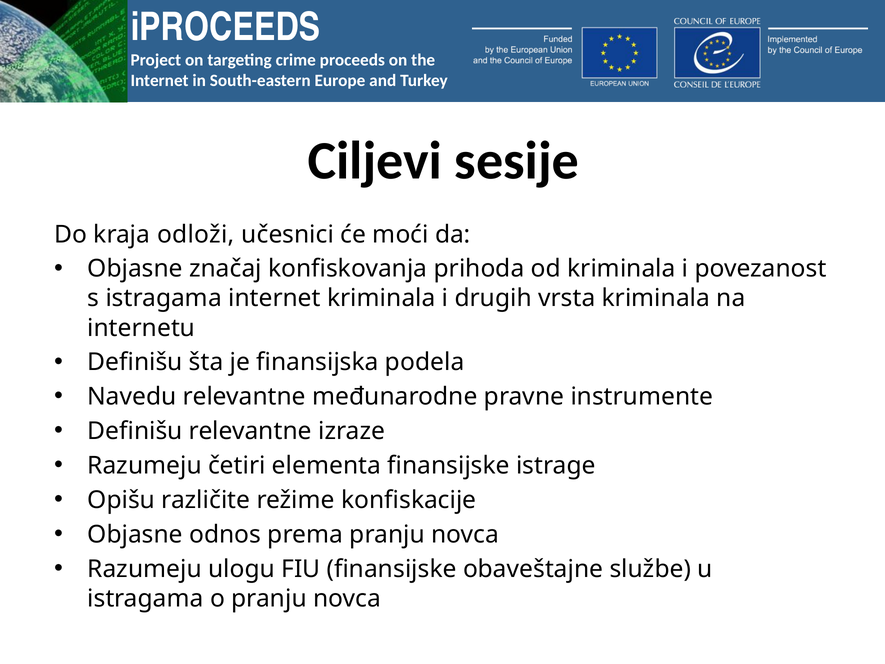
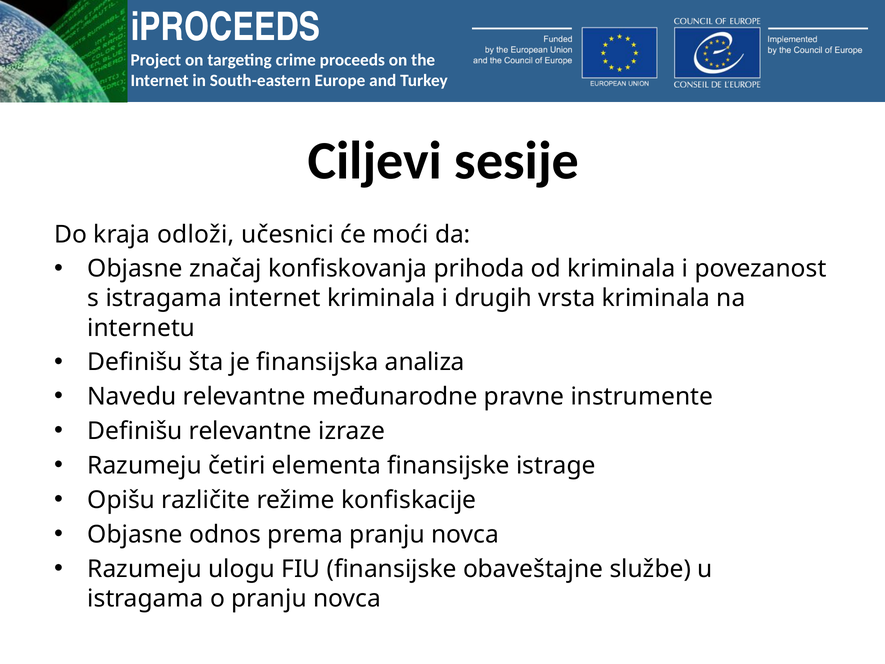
podela: podela -> analiza (425, 362)
